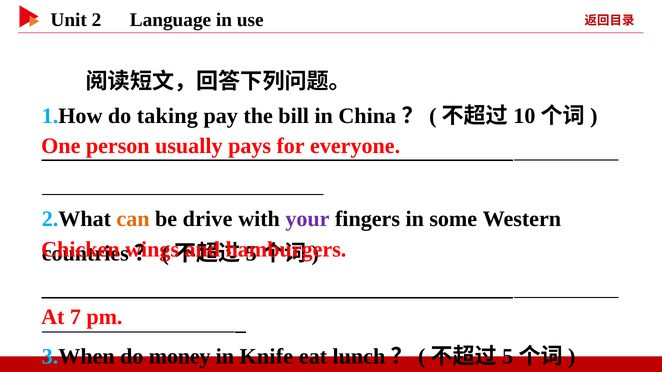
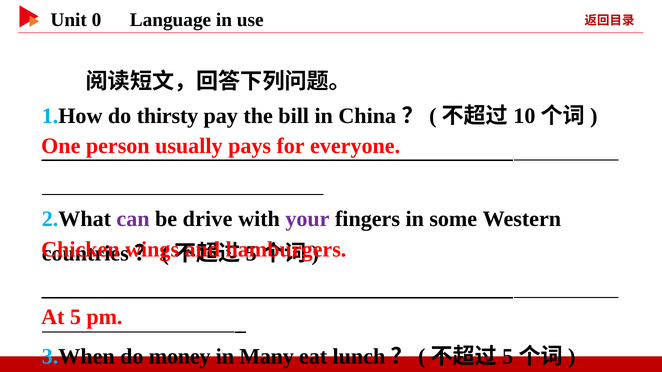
2: 2 -> 0 (96, 20)
taking: taking -> thirsty (167, 116)
can colour: orange -> purple (133, 219)
At 7: 7 -> 5 (75, 317)
Knife: Knife -> Many (267, 357)
